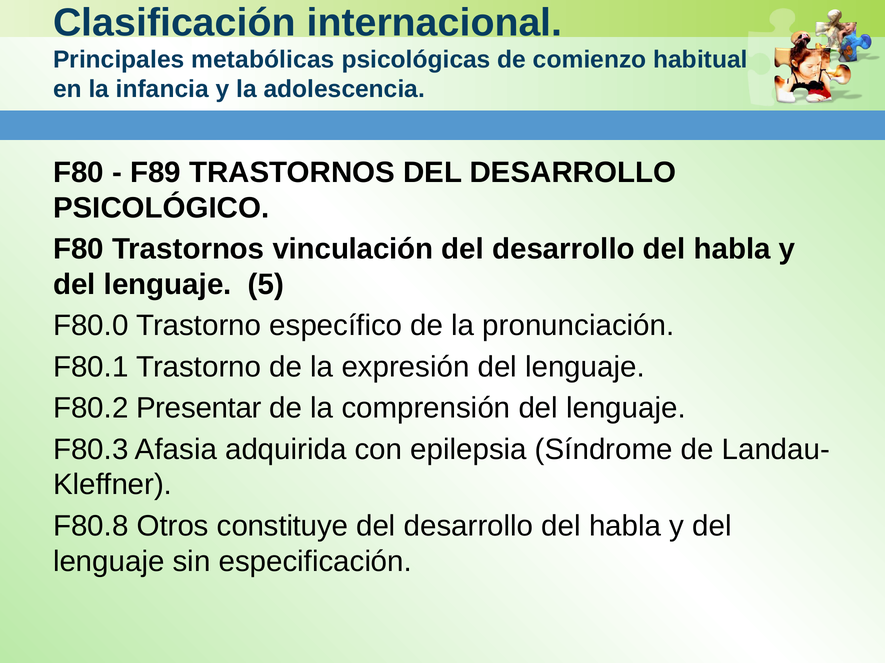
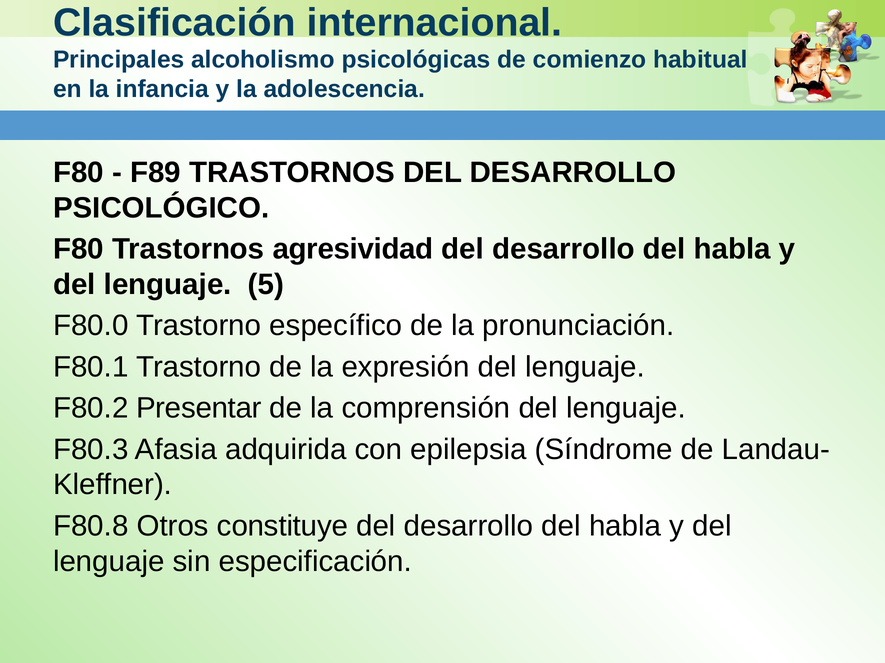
metabólicas: metabólicas -> alcoholismo (263, 60)
vinculación: vinculación -> agresividad (353, 249)
